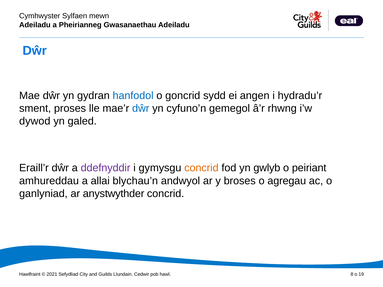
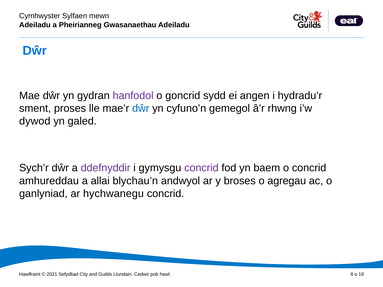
hanfodol colour: blue -> purple (133, 96)
Eraill’r: Eraill’r -> Sych’r (34, 168)
concrid colour: orange -> purple (201, 168)
gwlyb: gwlyb -> baem (267, 168)
o peiriant: peiriant -> concrid (309, 168)
anystwythder: anystwythder -> hychwanegu (113, 194)
